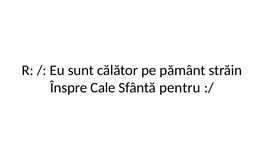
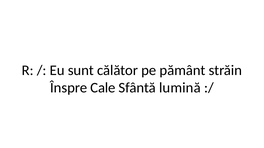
pentru: pentru -> lumină (180, 88)
